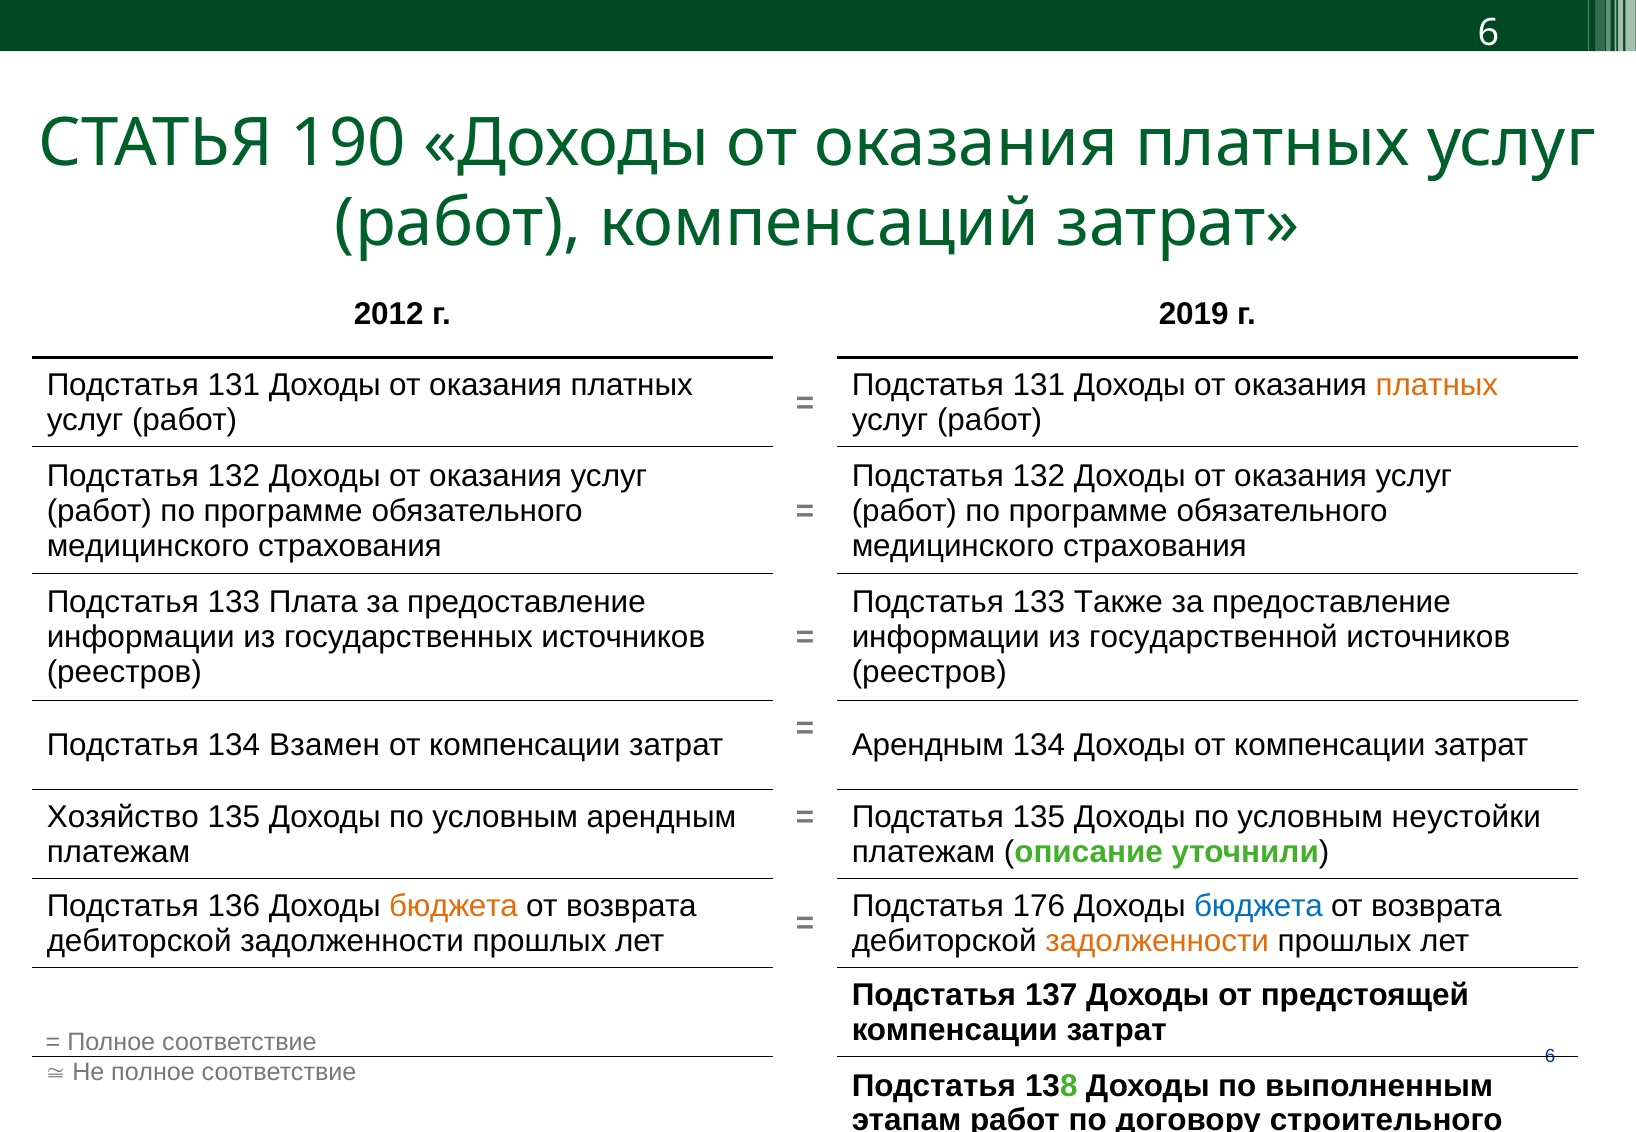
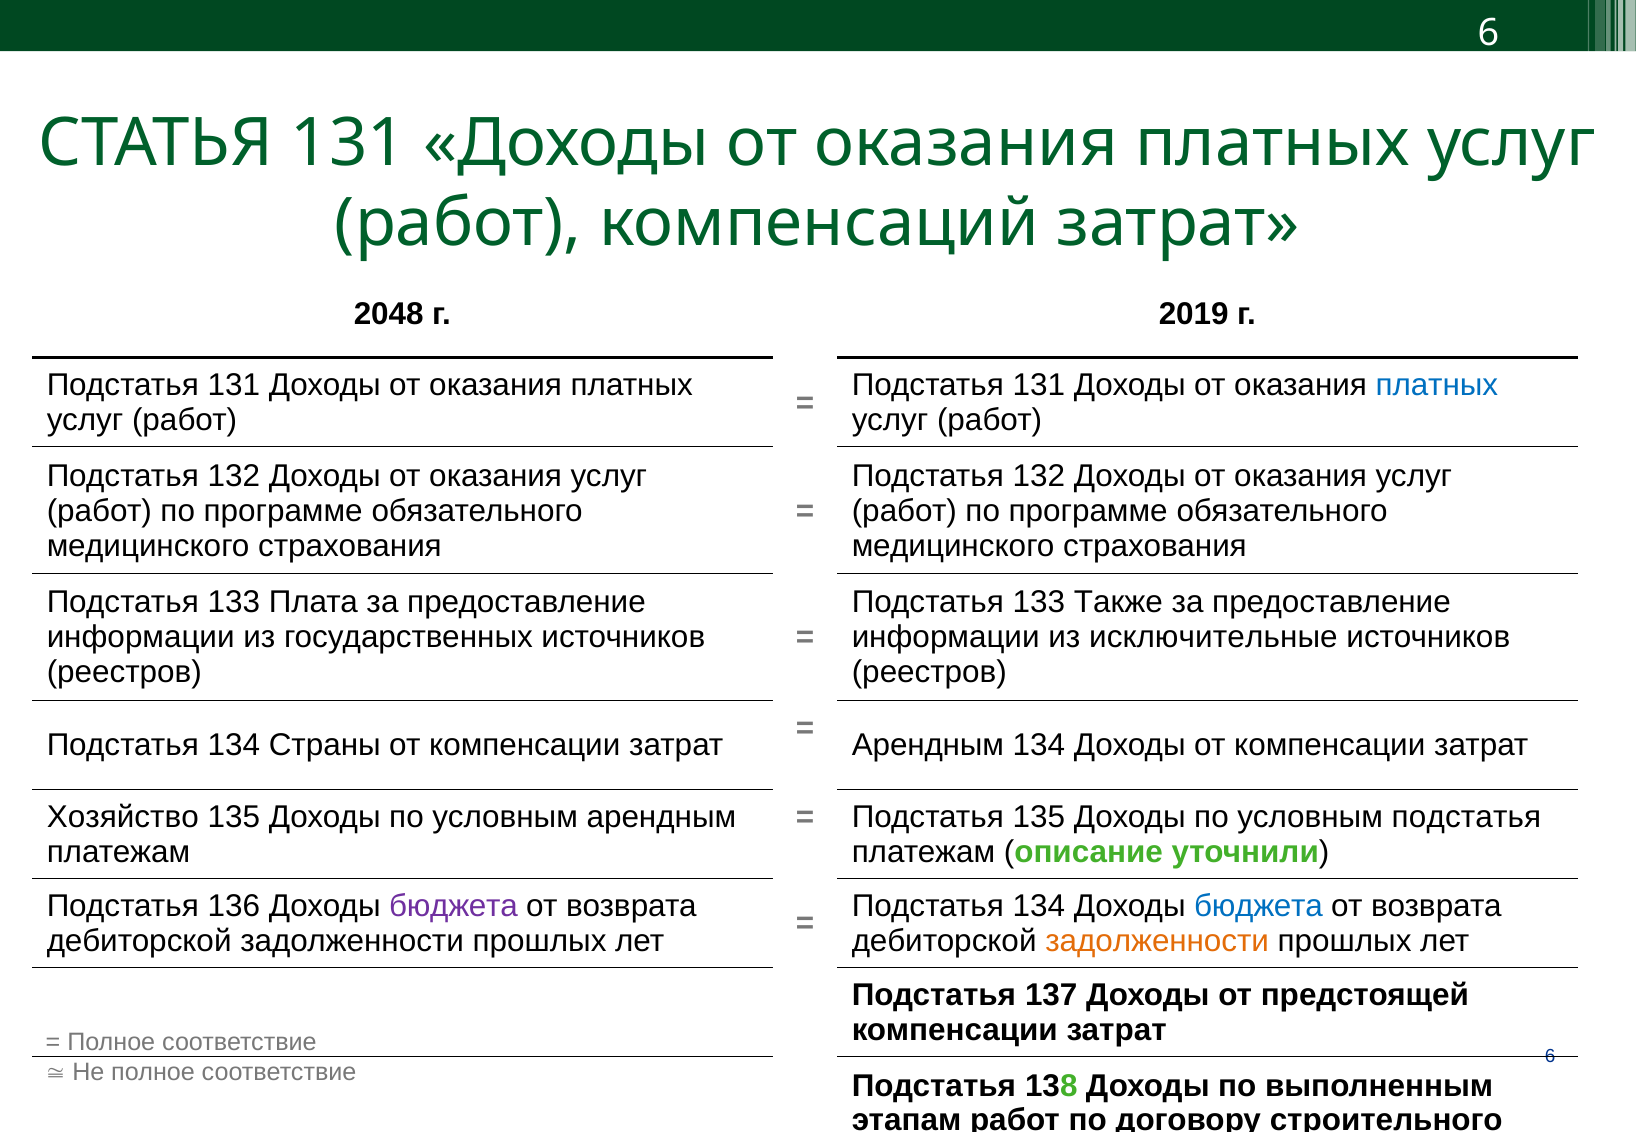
СТАТЬЯ 190: 190 -> 131 (349, 143)
2012: 2012 -> 2048 (389, 314)
платных colour: orange -> blue (1437, 385)
государственной: государственной -> исключительные (1213, 638)
Взамен: Взамен -> Страны (325, 746)
условным неустойки: неустойки -> подстатья (1466, 817)
бюджета colour: orange -> purple (453, 907)
176: 176 -> 134 (1039, 907)
